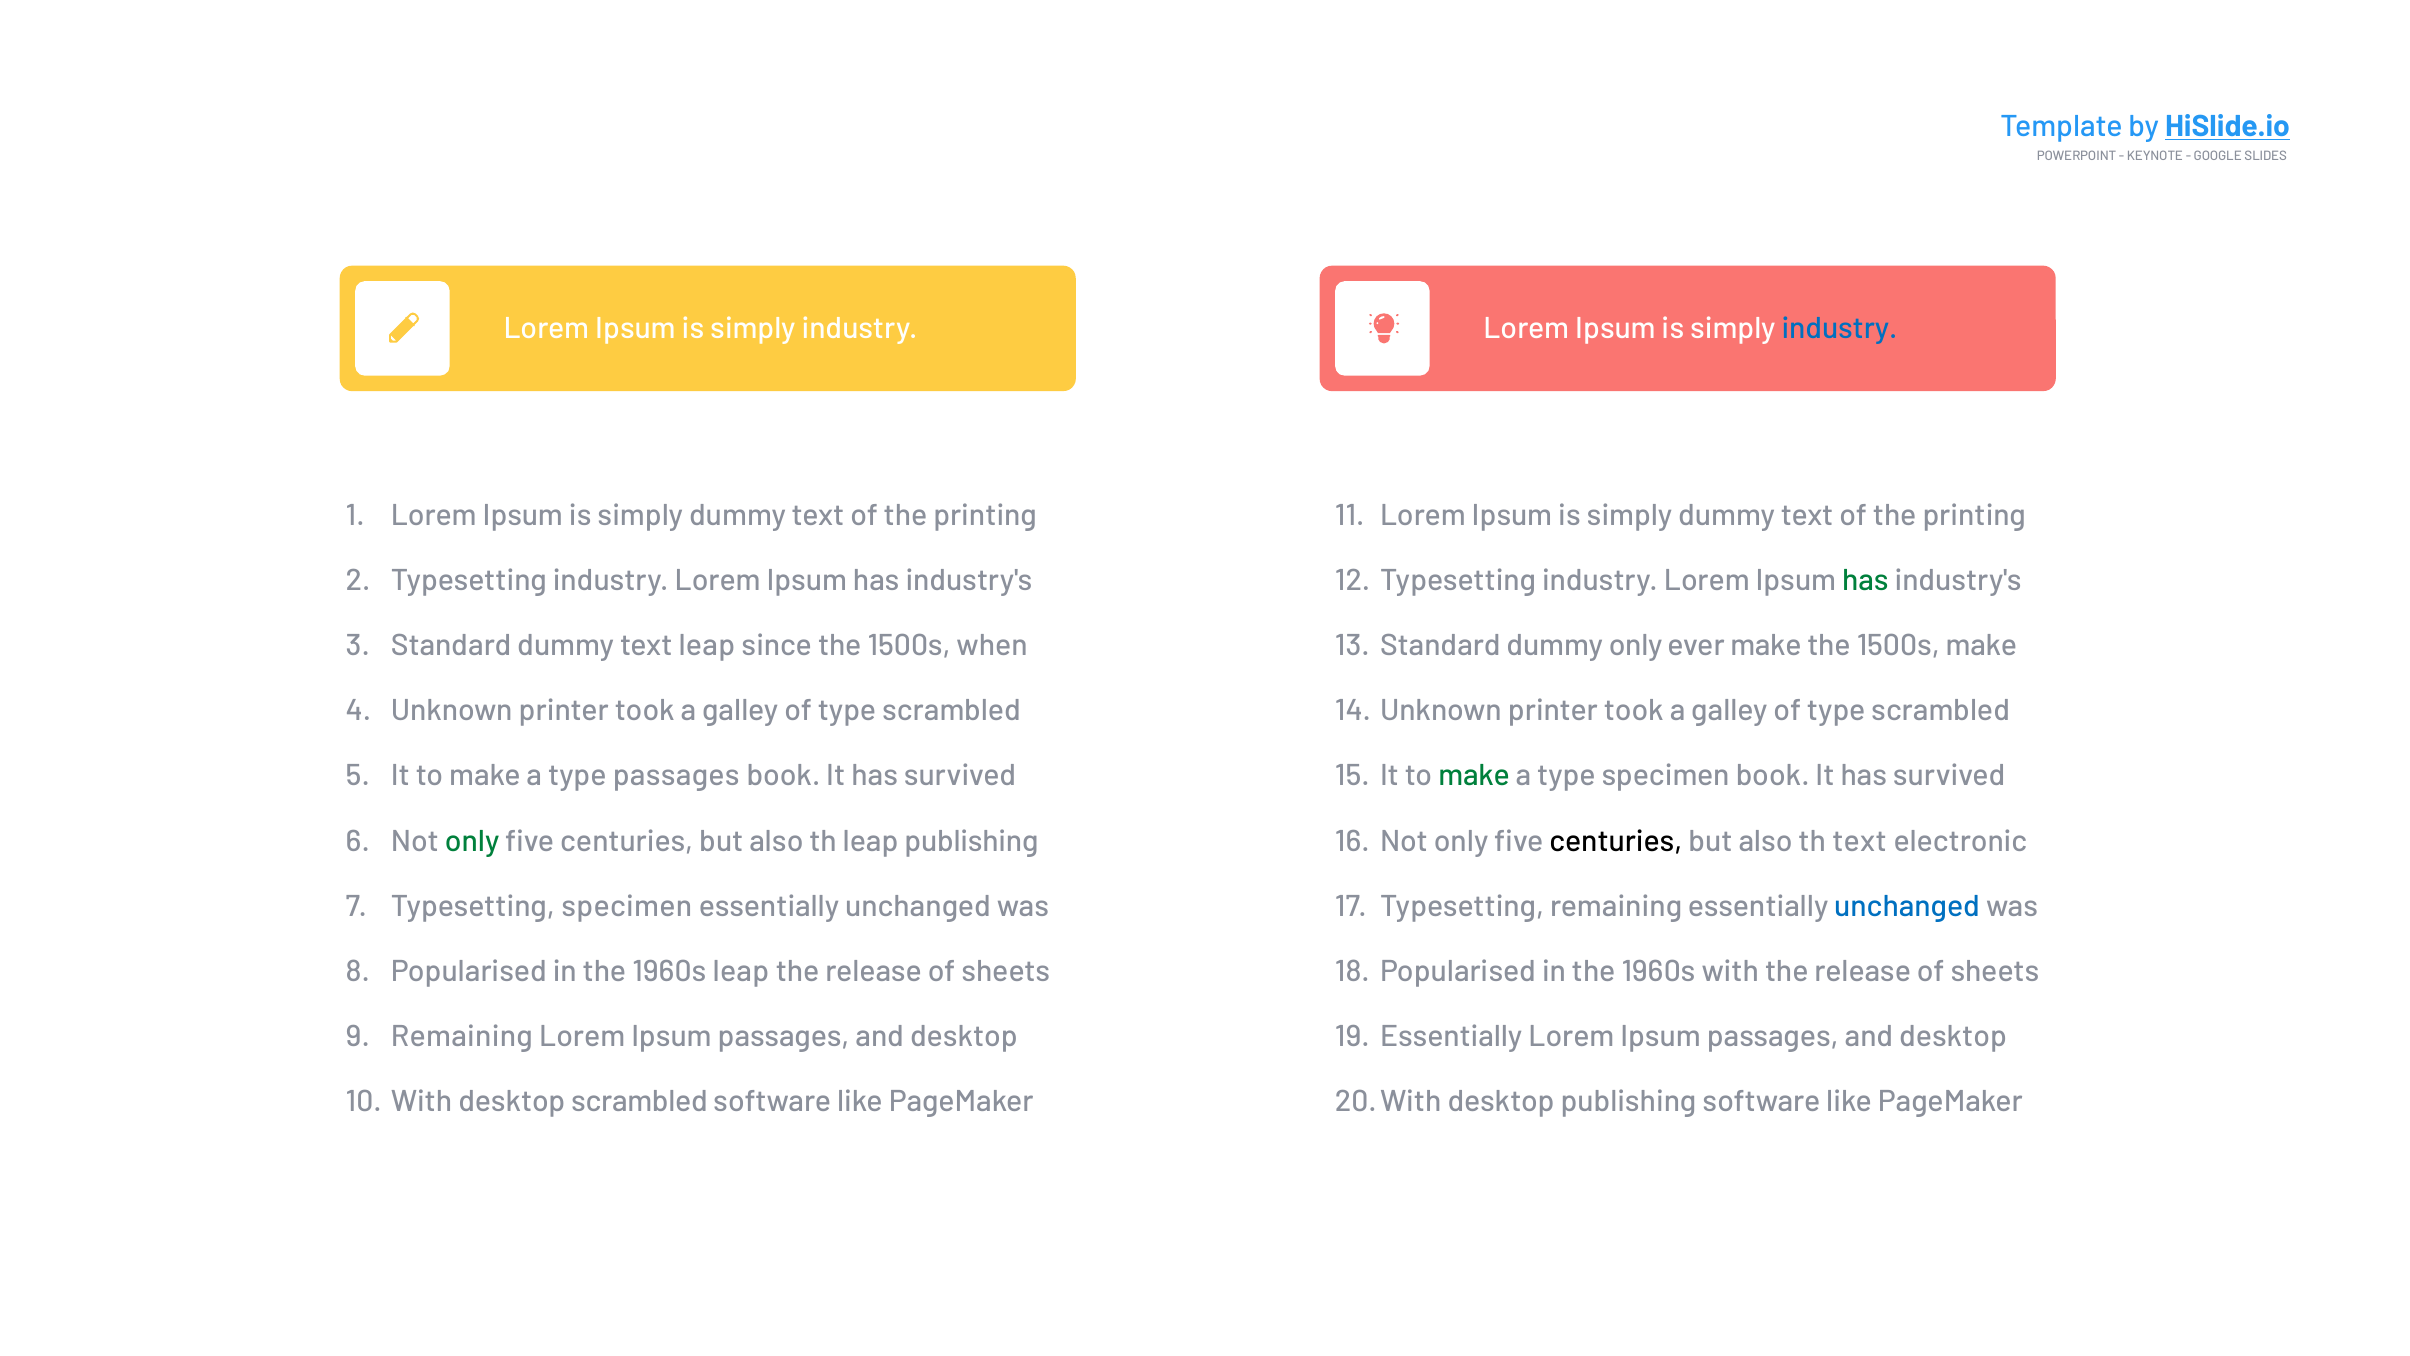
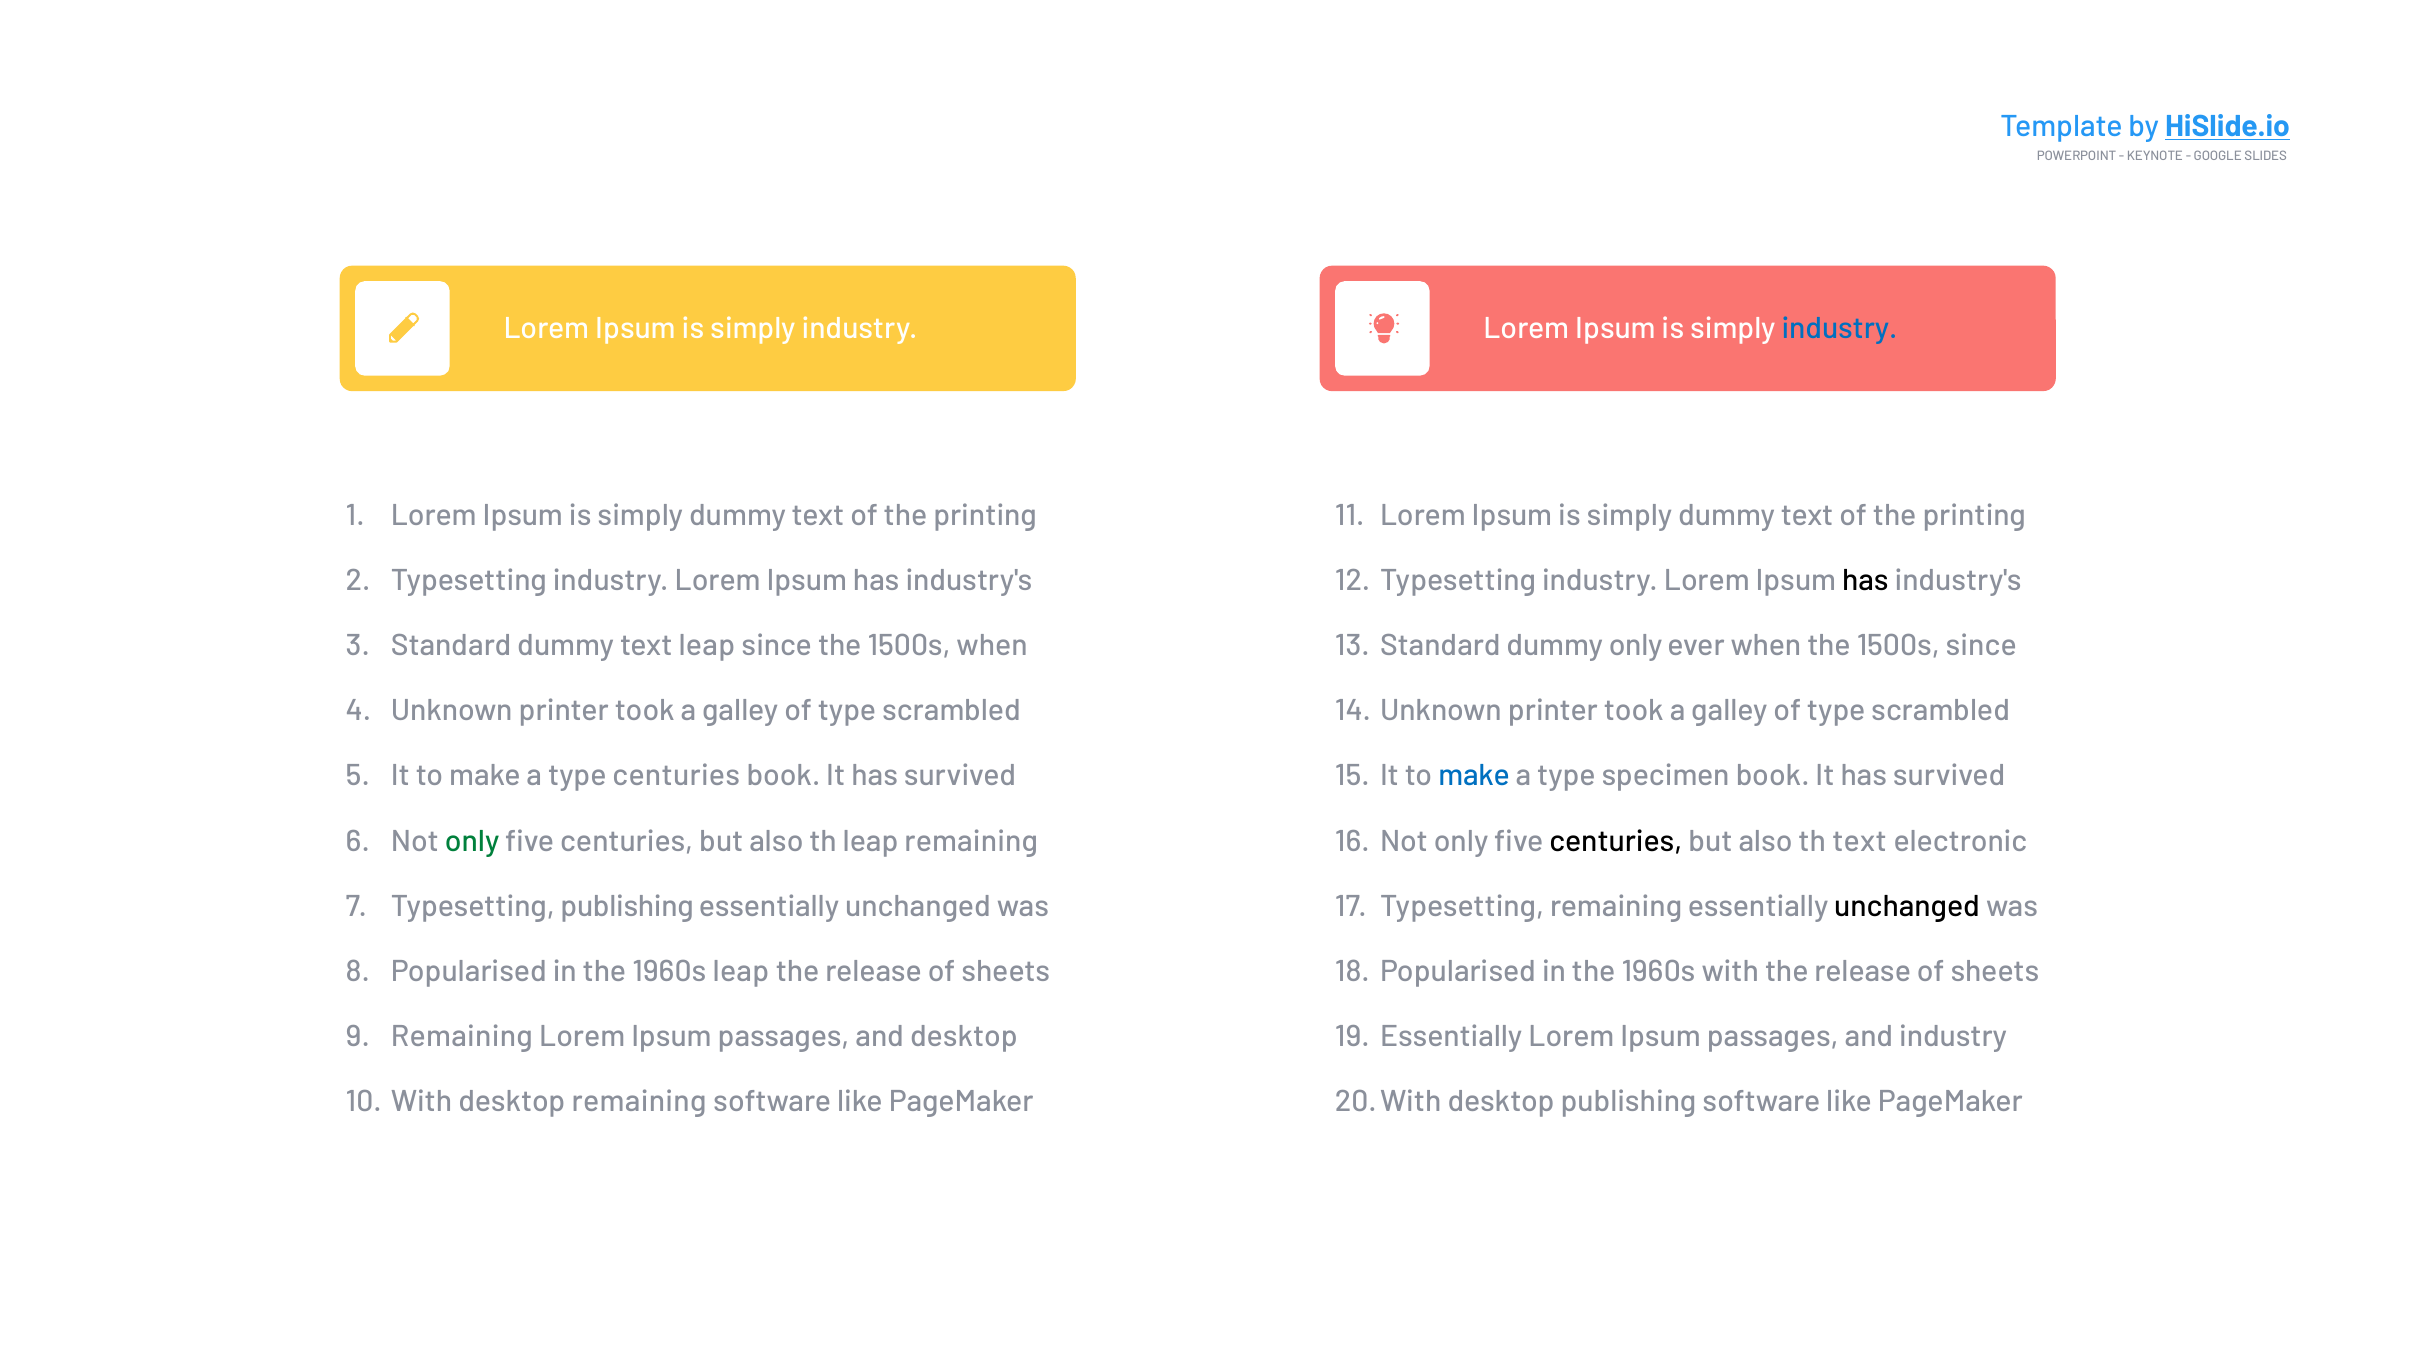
has colour: green -> black (1865, 580)
ever make: make -> when (1766, 645)
1500s make: make -> since (1981, 645)
type passages: passages -> centuries (676, 776)
make colour: green -> blue (1474, 776)
leap publishing: publishing -> remaining (971, 841)
Typesetting specimen: specimen -> publishing (627, 906)
unchanged colour: blue -> black (1907, 906)
desktop: desktop -> industry (1953, 1036)
desktop scrambled: scrambled -> remaining (639, 1102)
